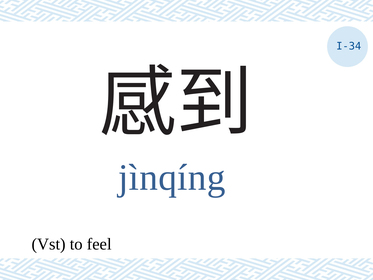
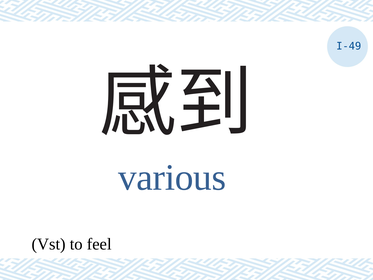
I-34: I-34 -> I-49 (349, 46)
jìnqíng: jìnqíng -> various (172, 177)
